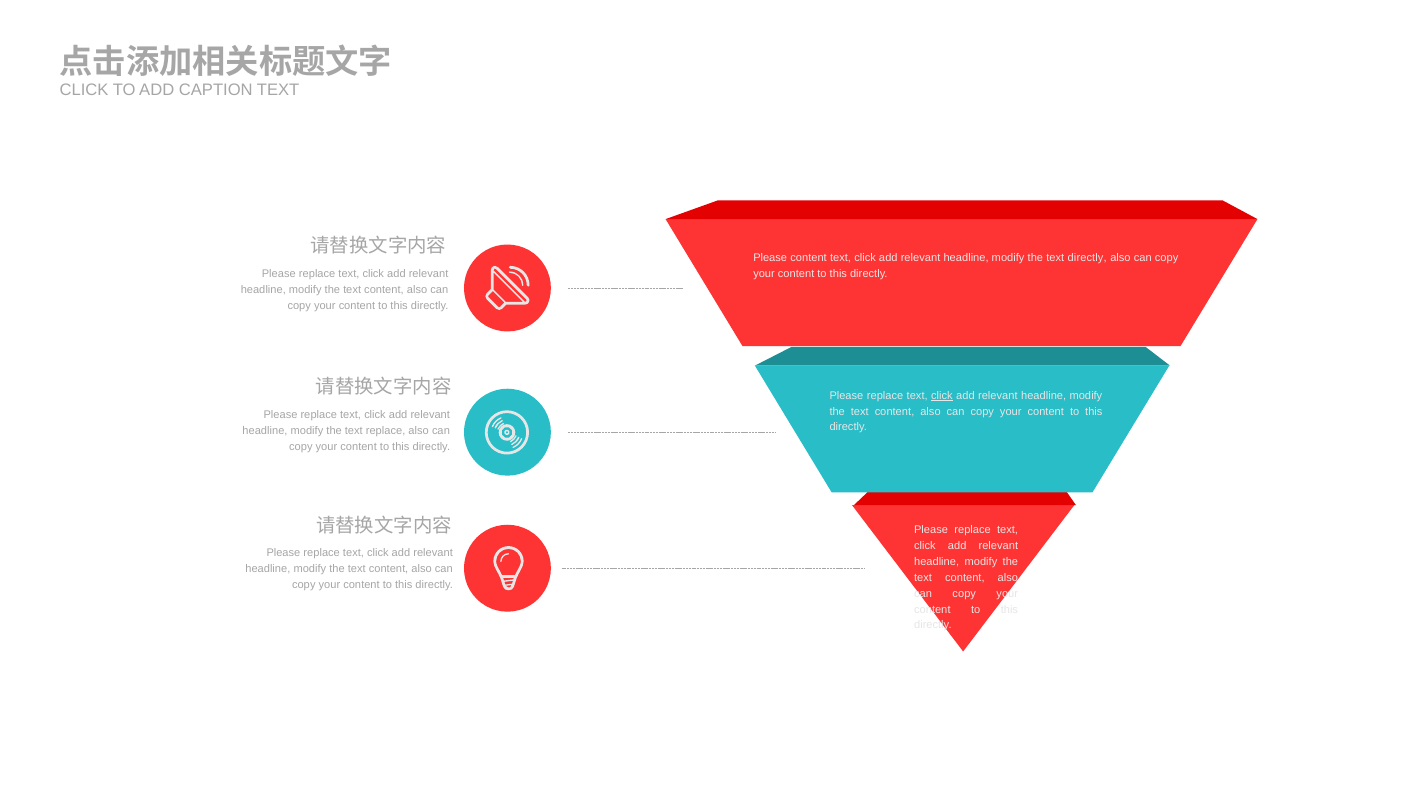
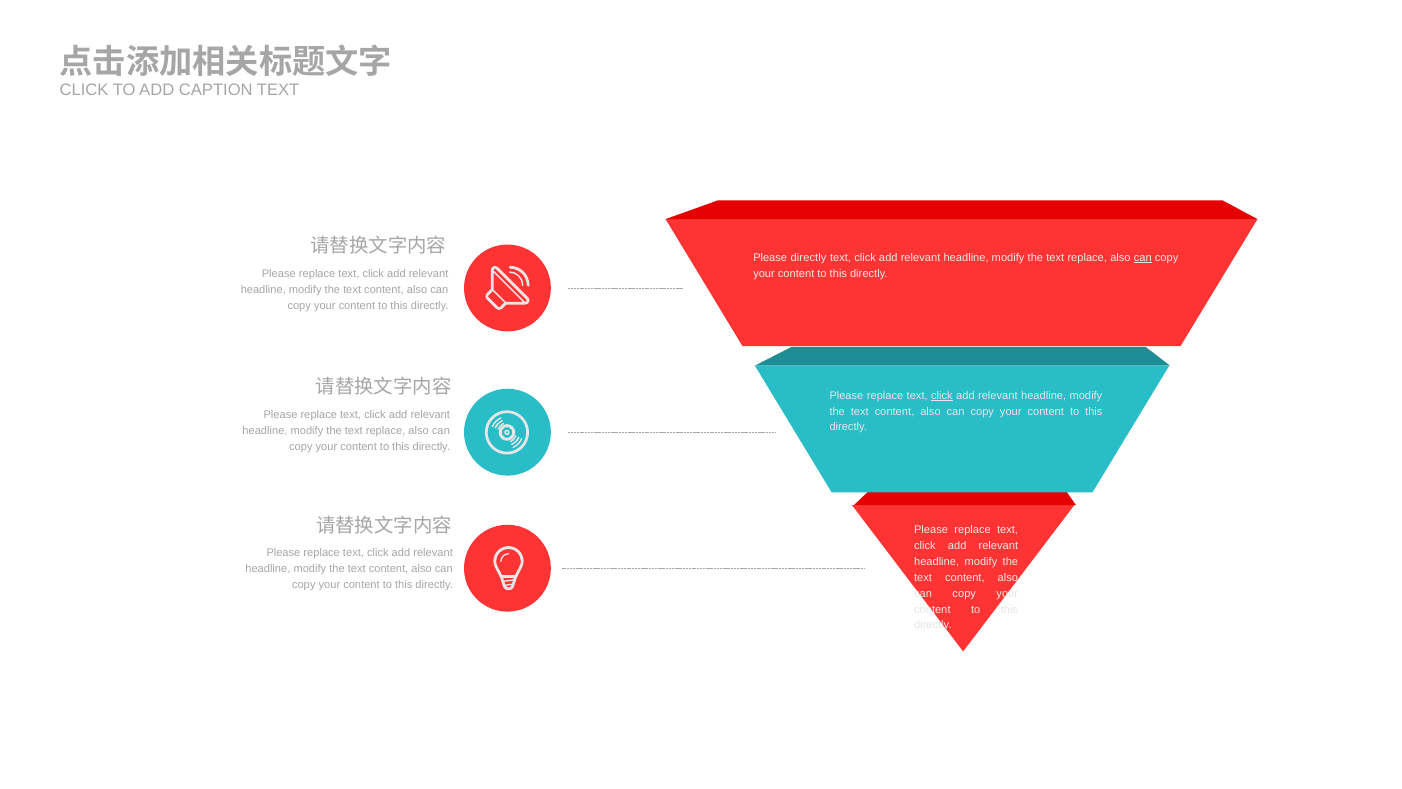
Please content: content -> directly (809, 257)
directly: directly -> replace (1087, 257)
can underline: none -> present (1143, 257)
